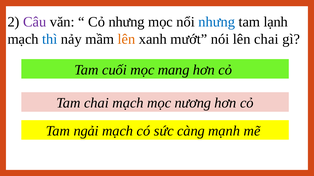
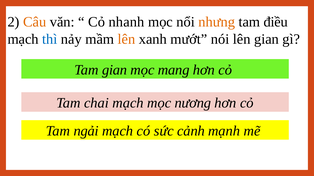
Câu colour: purple -> orange (35, 22)
Cỏ nhưng: nhưng -> nhanh (126, 22)
nhưng colour: blue -> orange (217, 22)
lạnh: lạnh -> điều (276, 22)
lên chai: chai -> gian (266, 39)
Tam cuối: cuối -> gian (115, 70)
càng: càng -> cảnh (191, 131)
